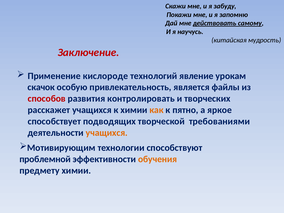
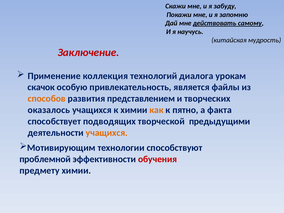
кислороде: кислороде -> коллекция (105, 76)
явление: явление -> диалога (196, 76)
способов colour: red -> orange (47, 99)
контролировать: контролировать -> представлением (141, 99)
расскажет: расскажет -> оказалось (49, 110)
яркое: яркое -> факта (220, 110)
требованиями: требованиями -> предыдущими (220, 121)
обучения colour: orange -> red (158, 159)
